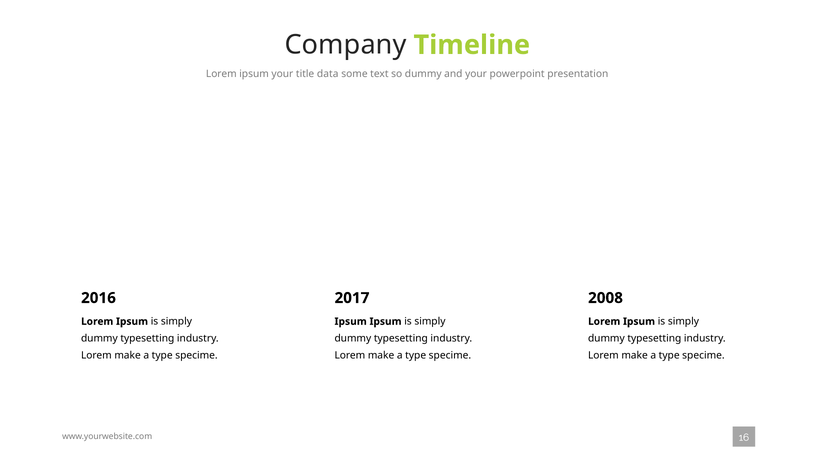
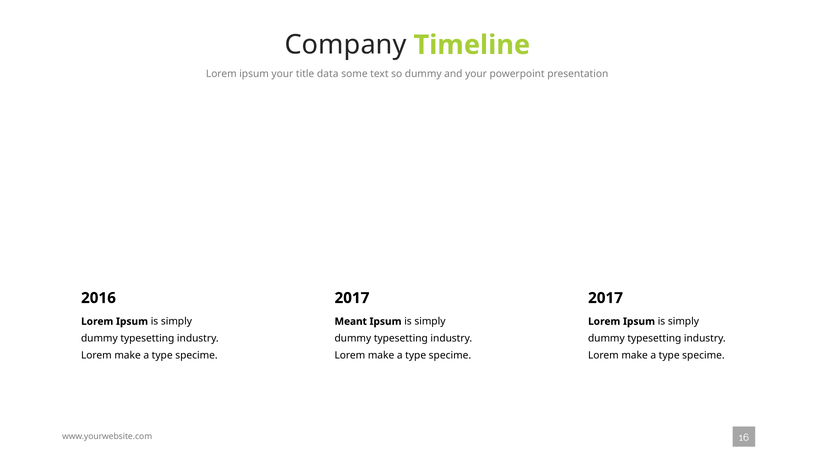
2008: 2008 -> 2017 (605, 298)
Ipsum: Ipsum -> Meant (351, 322)
